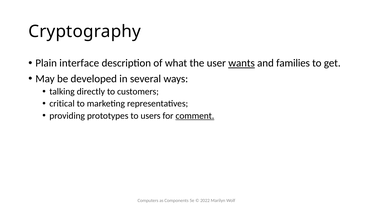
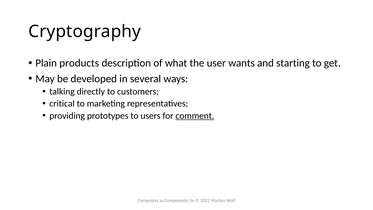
interface: interface -> products (79, 63)
wants underline: present -> none (242, 63)
families: families -> starting (293, 63)
